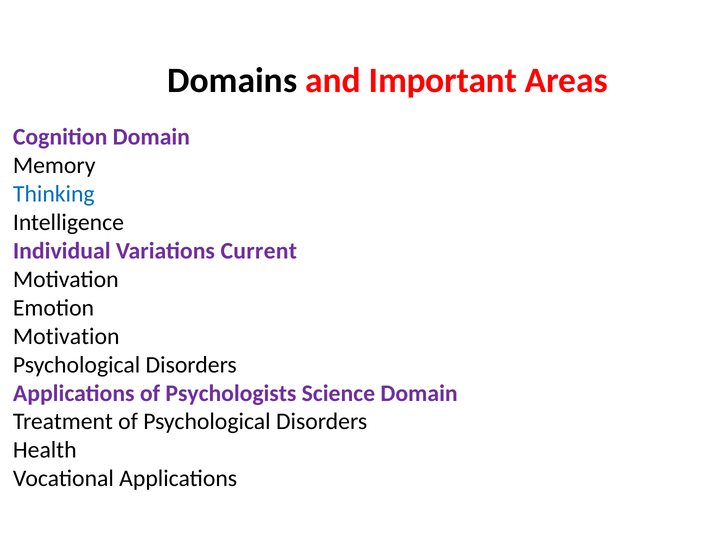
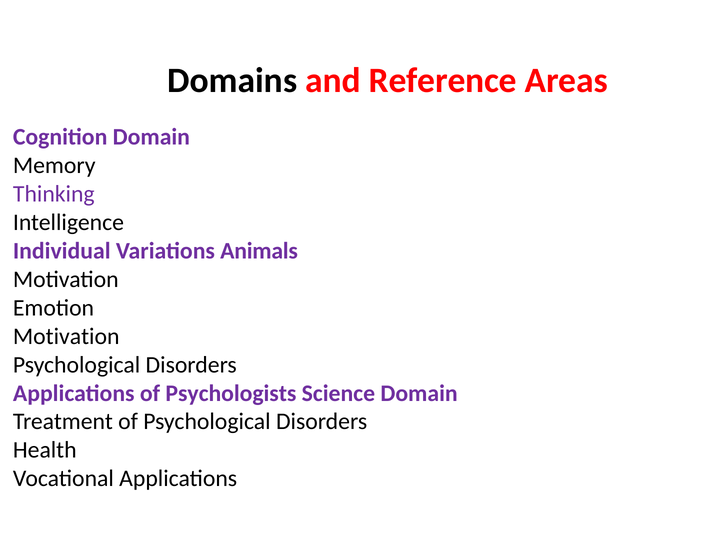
Important: Important -> Reference (443, 81)
Thinking colour: blue -> purple (54, 194)
Current: Current -> Animals (259, 251)
